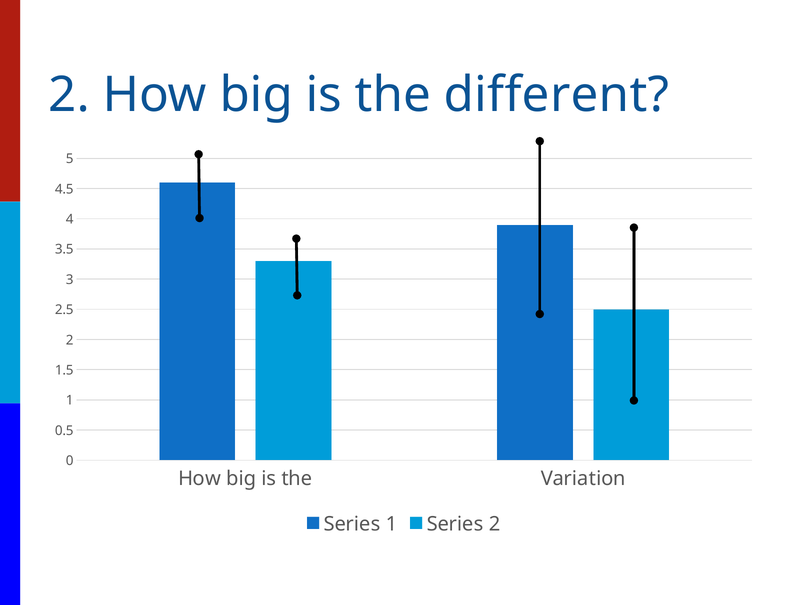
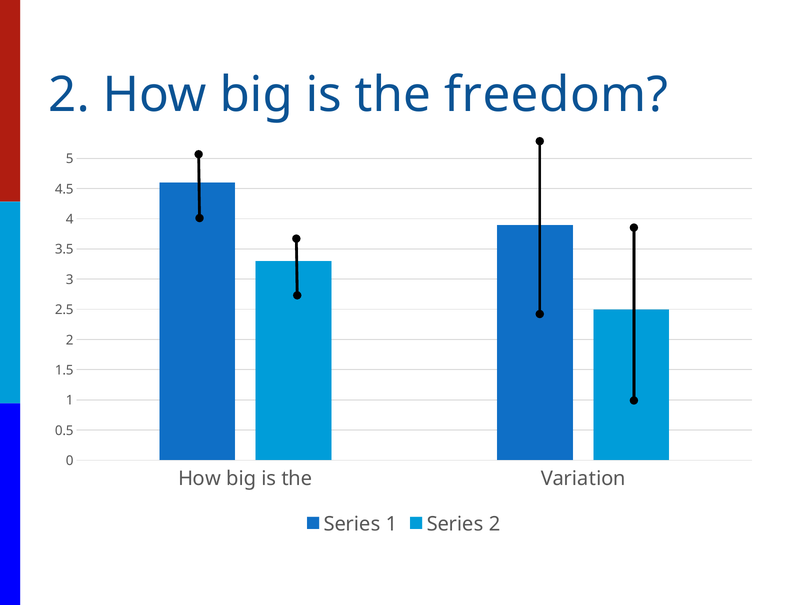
different: different -> freedom (556, 95)
